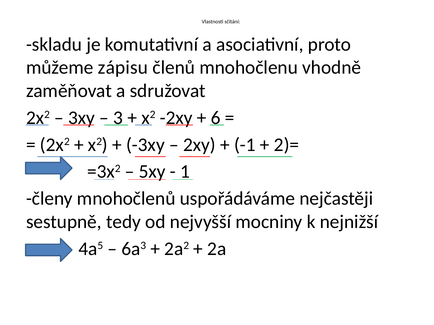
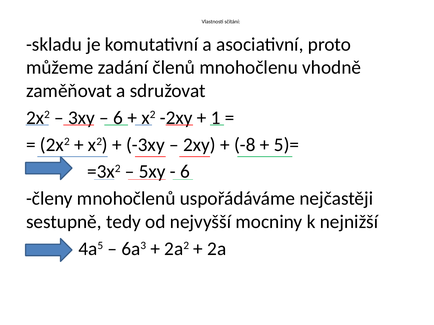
zápisu: zápisu -> zadání (123, 68)
3: 3 -> 6 (118, 118)
6: 6 -> 1 (216, 118)
-1: -1 -> -8 (245, 145)
2)=: 2)= -> 5)= (287, 145)
1: 1 -> 6 (185, 172)
